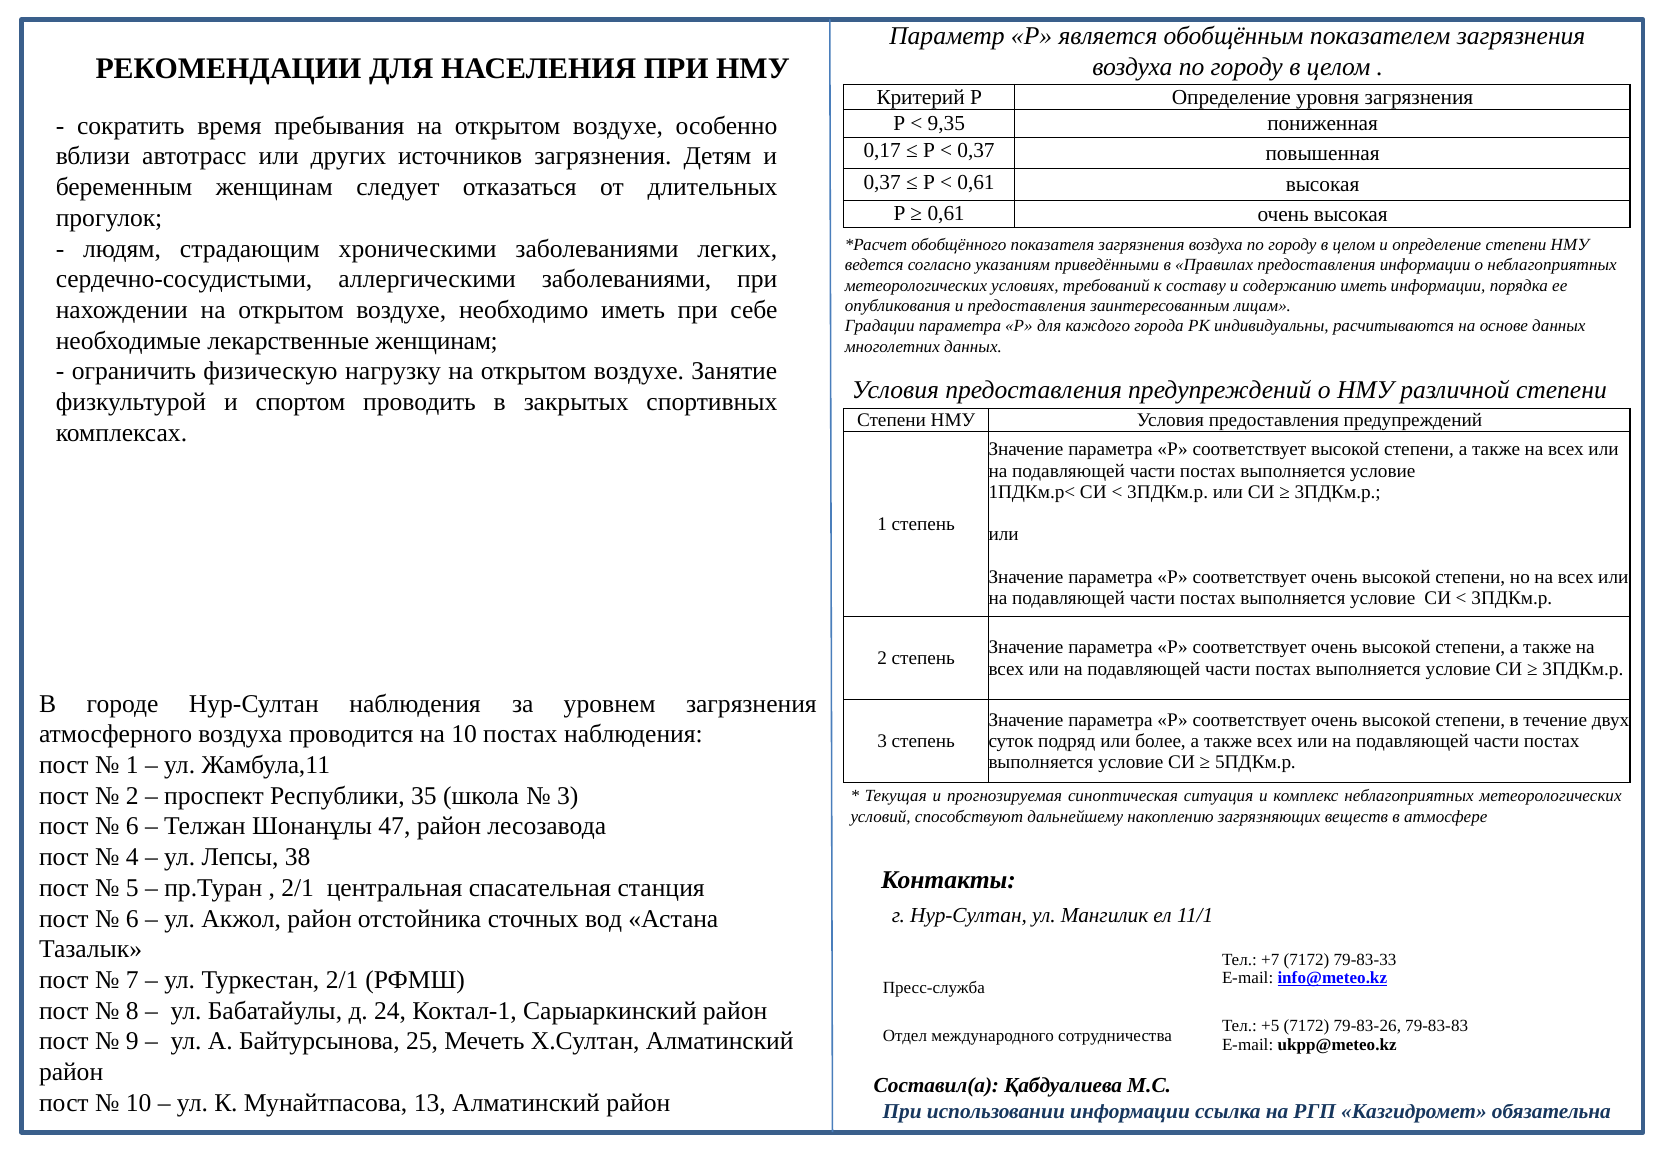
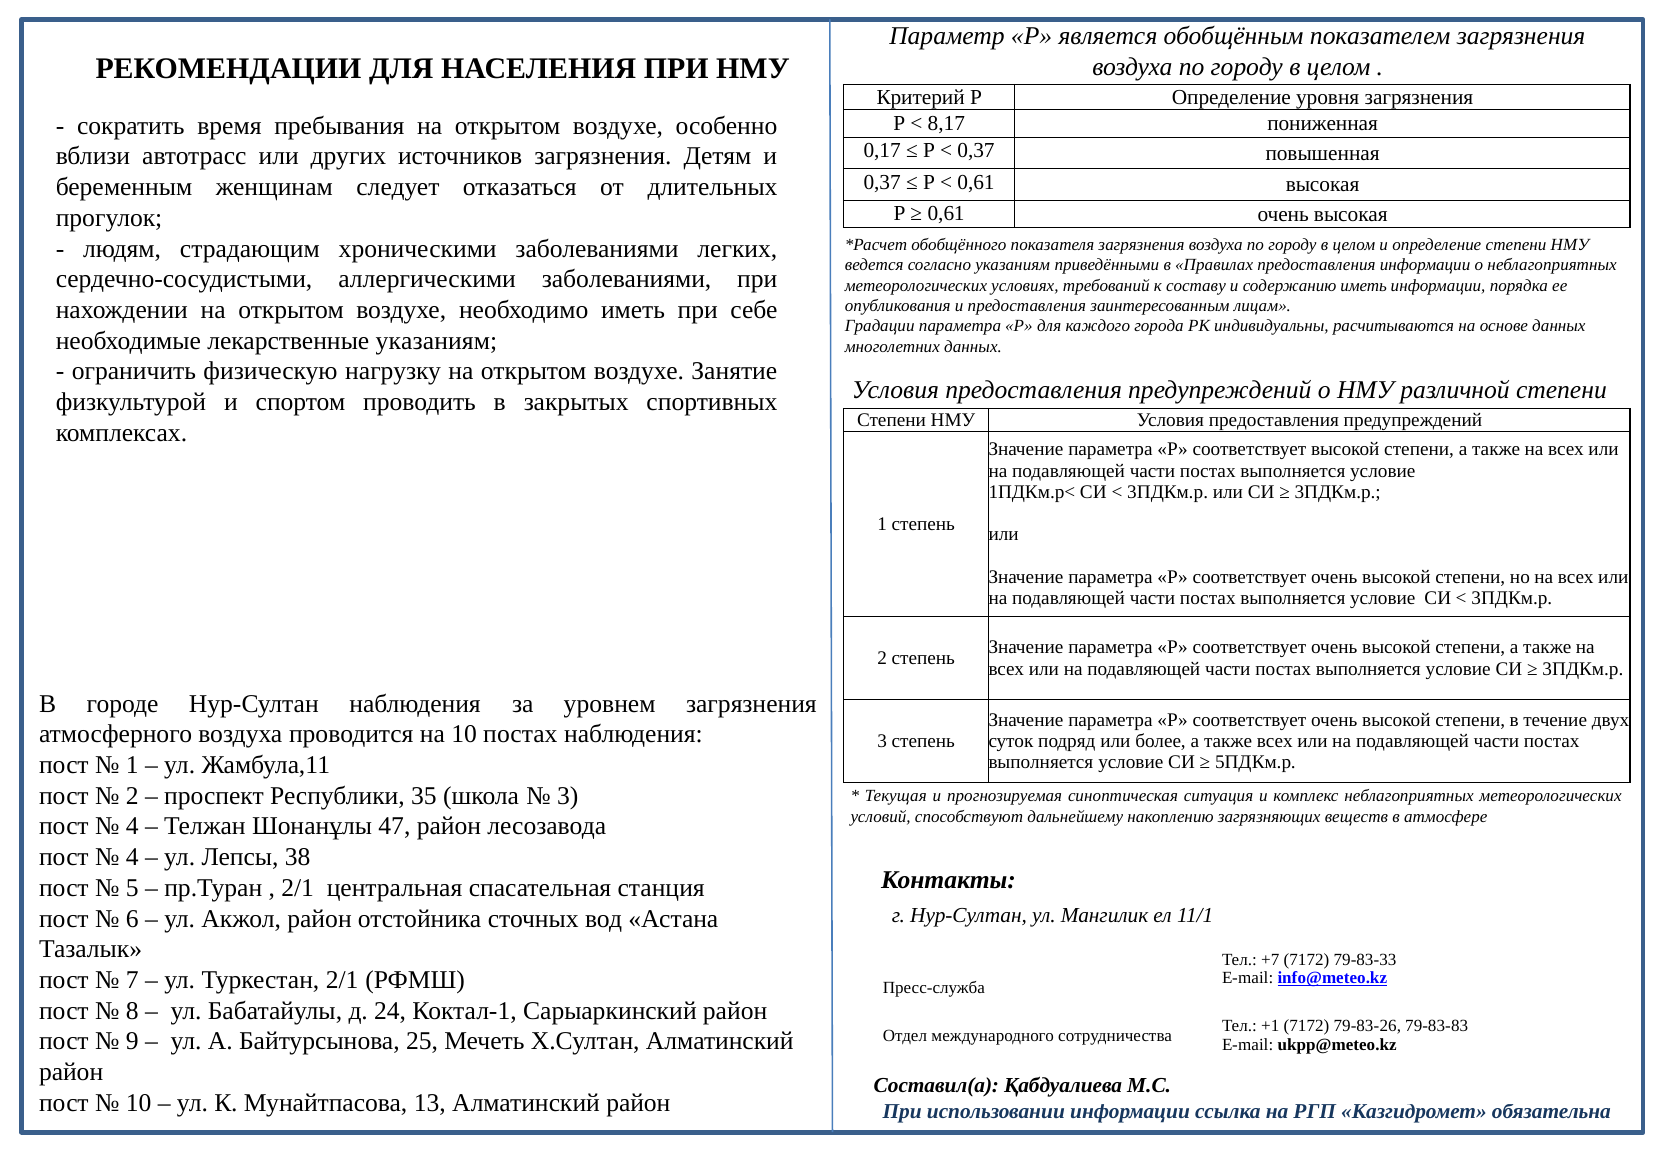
9,35: 9,35 -> 8,17 (946, 124)
лекарственные женщинам: женщинам -> указаниям (436, 341)
6: 6 -> 4 (132, 827)
+5: +5 -> +1 (1270, 1027)
